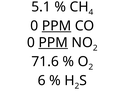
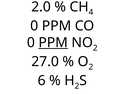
5.1: 5.1 -> 2.0 (41, 7)
PPM underline: present -> none (57, 26)
71.6: 71.6 -> 27.0 (45, 61)
